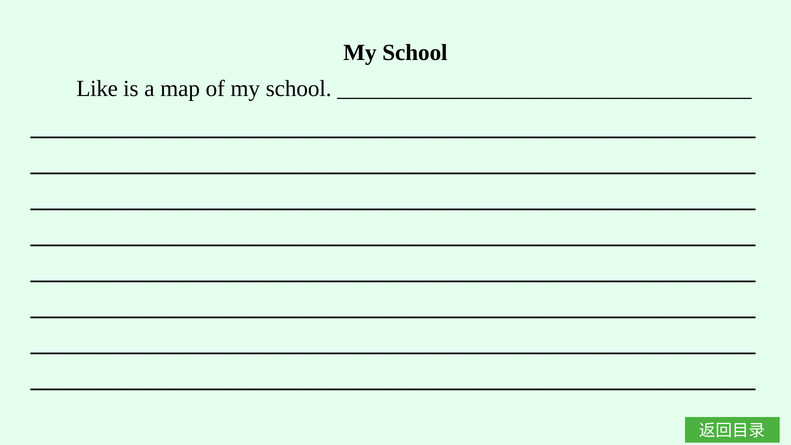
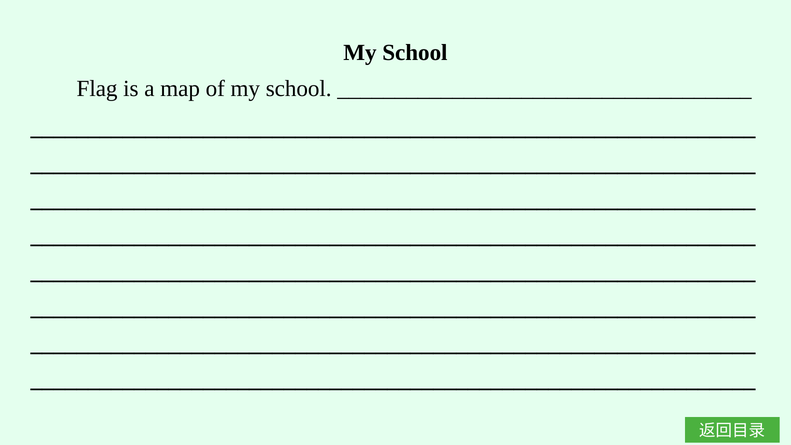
Like: Like -> Flag (97, 89)
